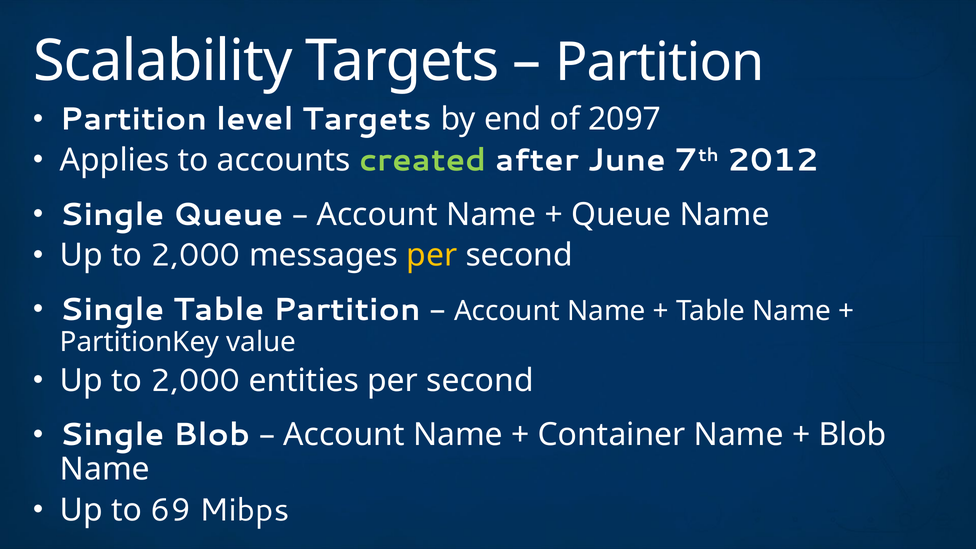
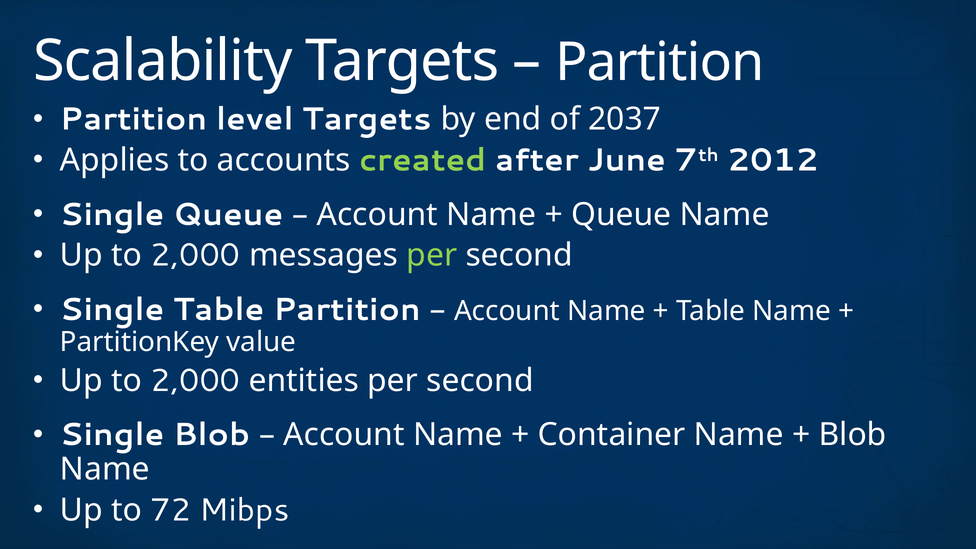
2097: 2097 -> 2037 (625, 119)
per colour: yellow -> light green (432, 255)
69: 69 -> 72 (171, 510)
